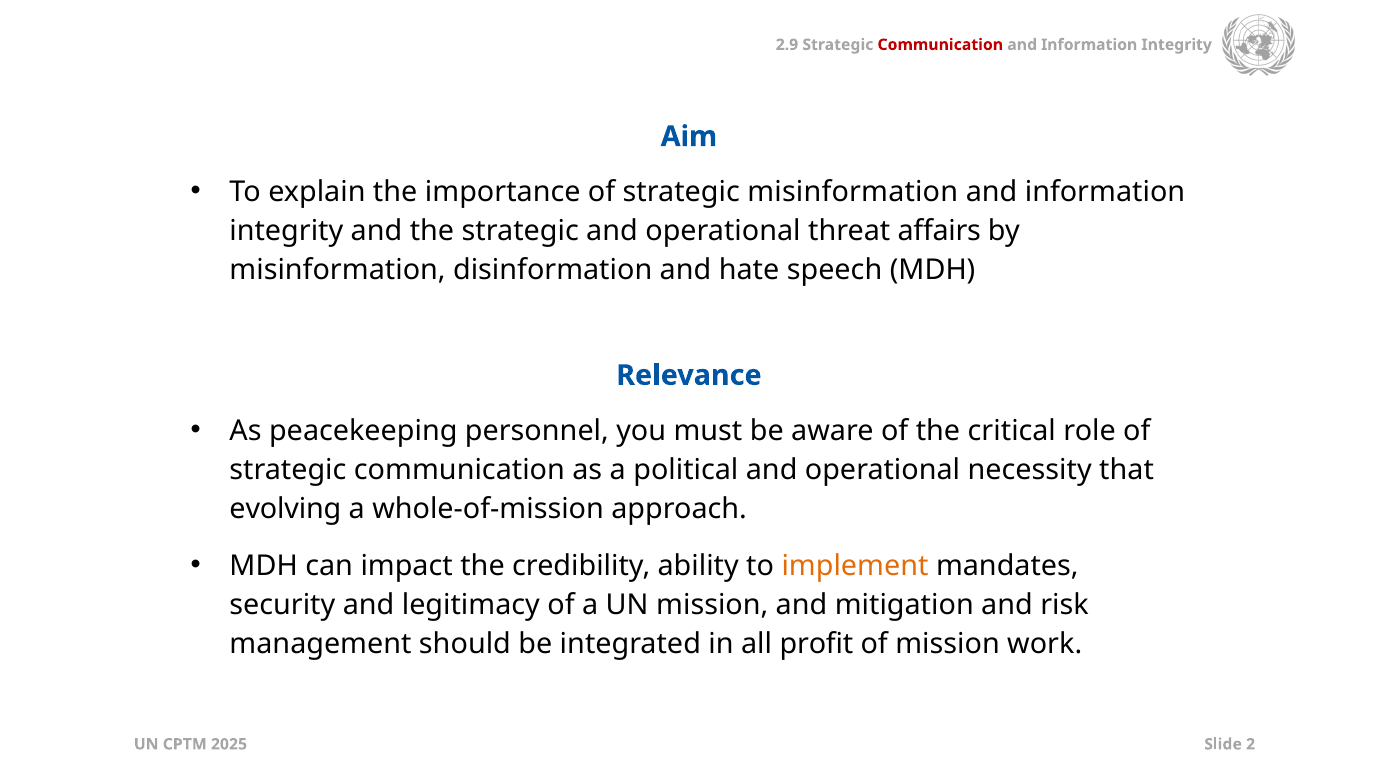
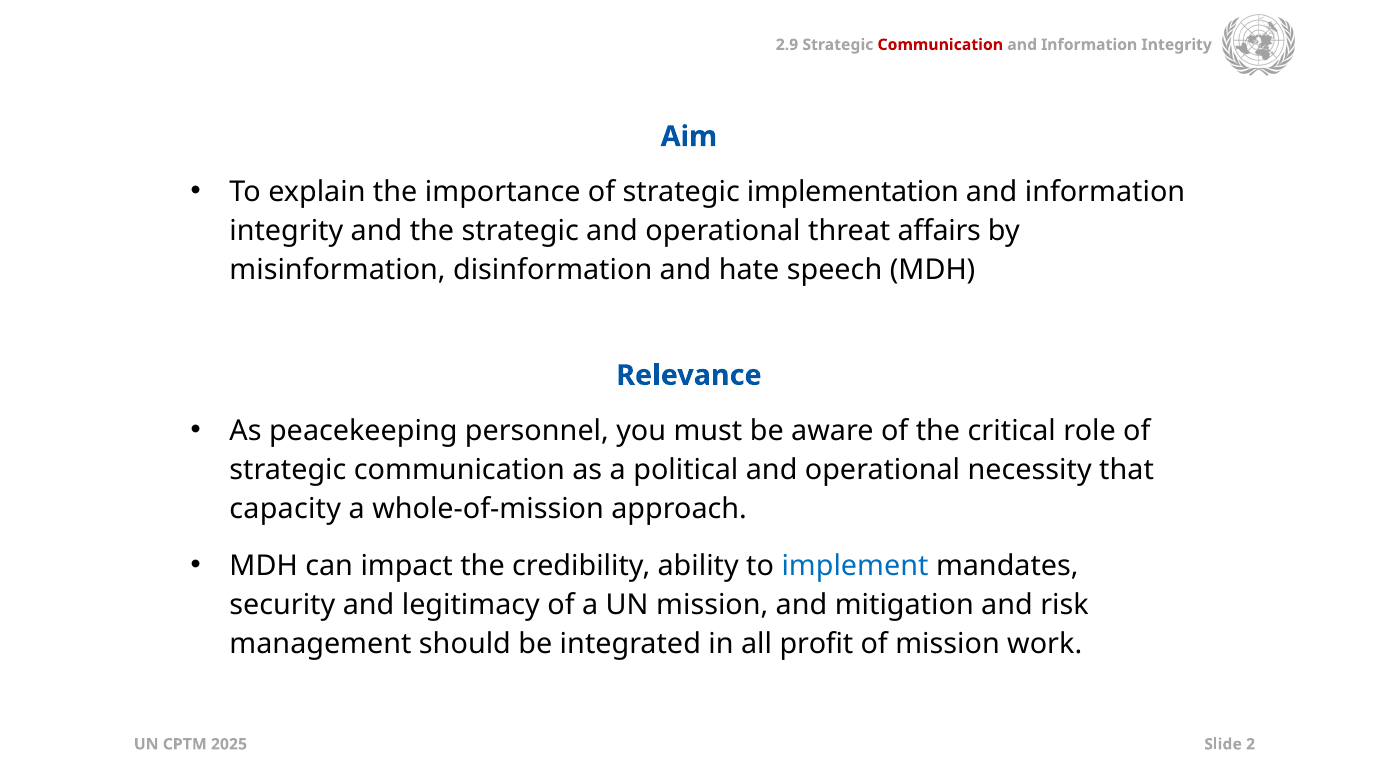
strategic misinformation: misinformation -> implementation (853, 192)
evolving: evolving -> capacity (285, 509)
implement colour: orange -> blue (855, 566)
